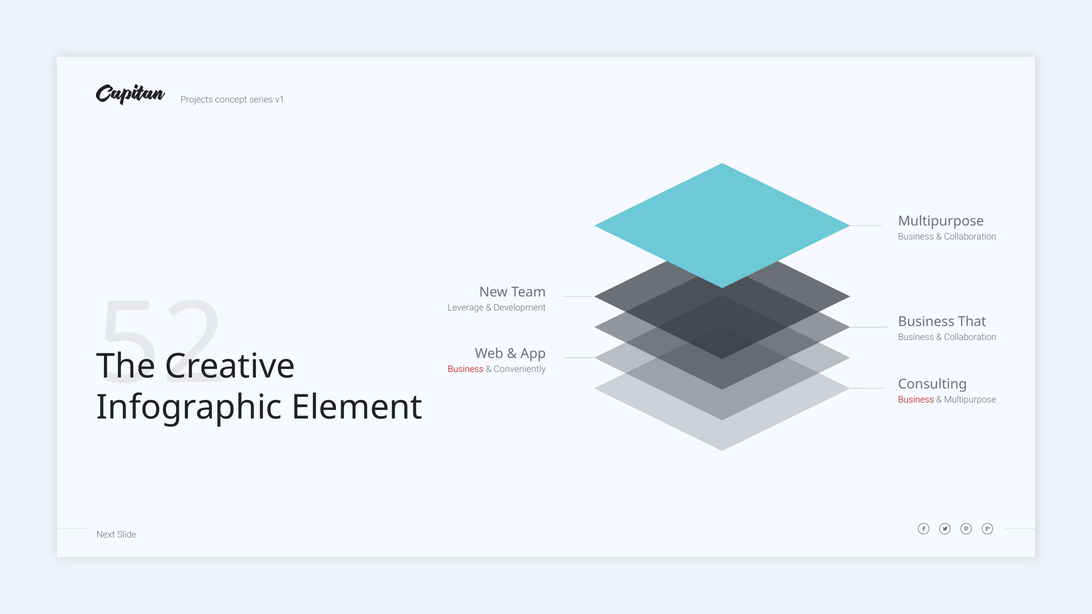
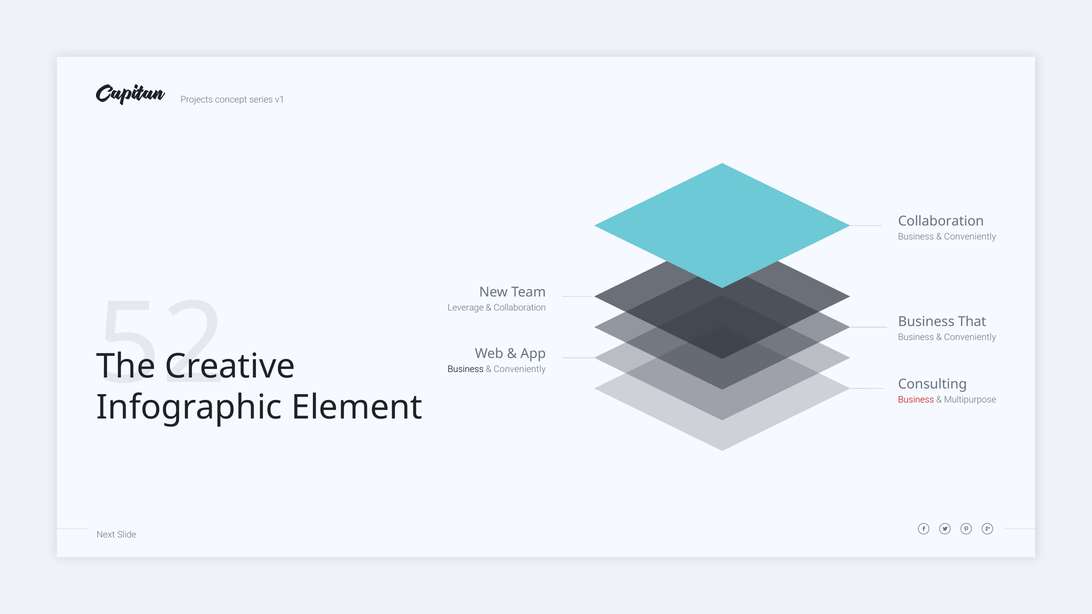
Multipurpose: Multipurpose -> Collaboration (941, 221)
Collaboration: Collaboration -> Conveniently (970, 237)
Development: Development -> Collaboration (520, 308)
Collaboration: Collaboration -> Conveniently (970, 337)
Business colour: red -> black (466, 369)
